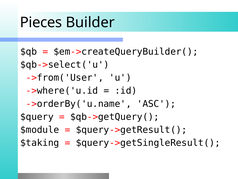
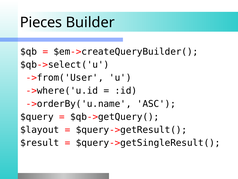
$module: $module -> $layout (40, 129)
$taking: $taking -> $result (40, 142)
